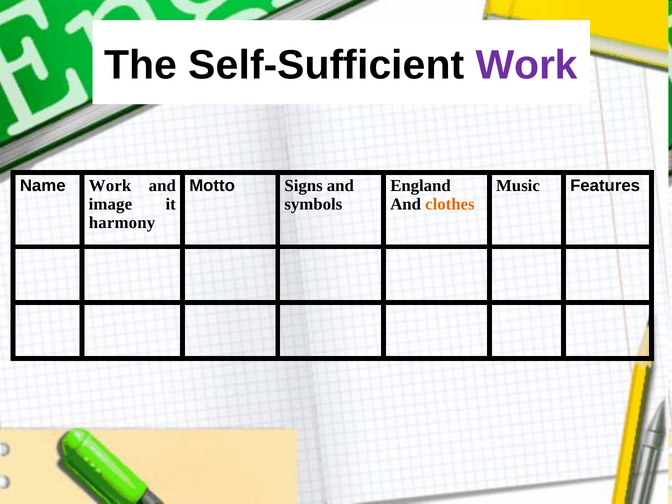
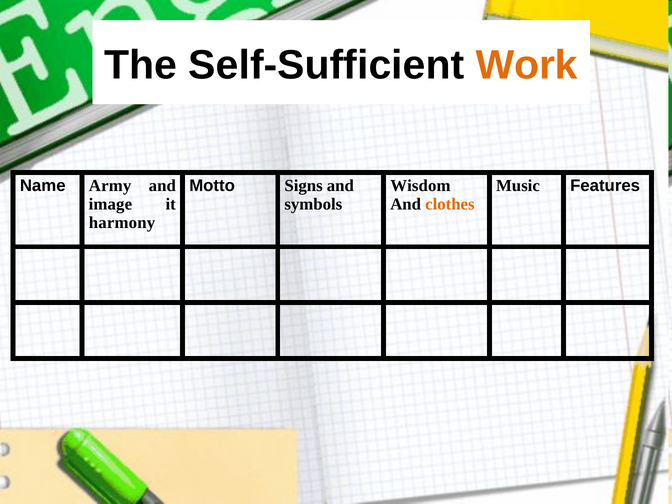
Work colour: purple -> orange (527, 65)
England: England -> Wisdom (420, 185)
Name Work: Work -> Army (110, 185)
